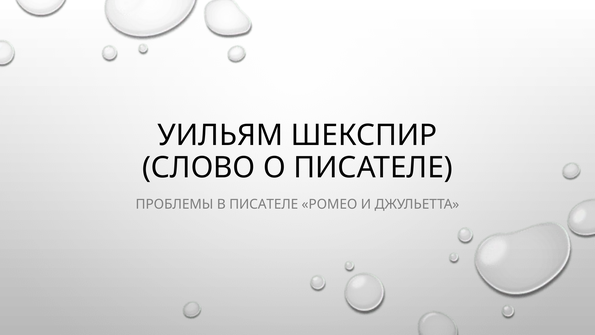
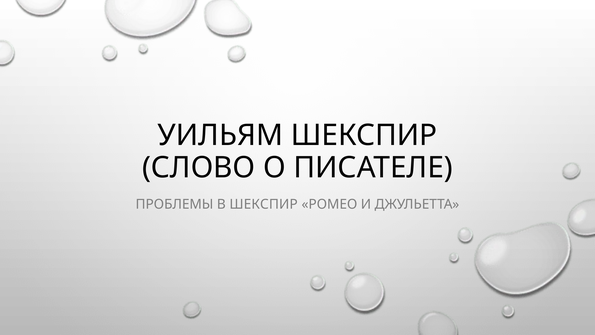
В ПИСАТЕЛЕ: ПИСАТЕЛЕ -> ШЕКСПИР (264, 204)
